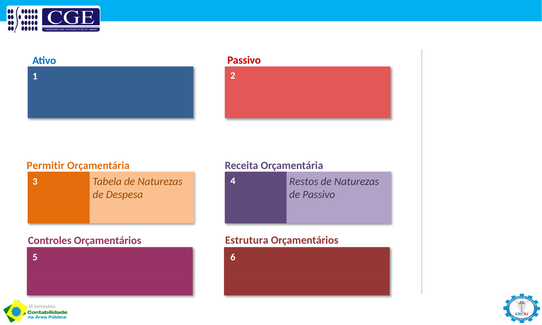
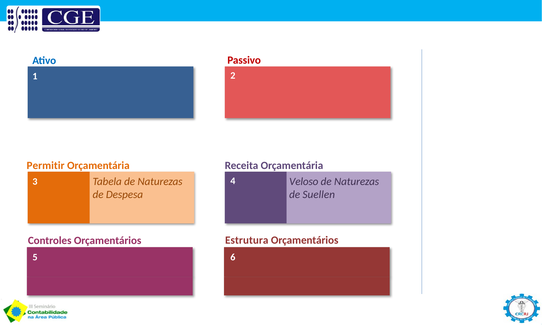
Restos: Restos -> Veloso (304, 182)
de Passivo: Passivo -> Suellen (319, 195)
